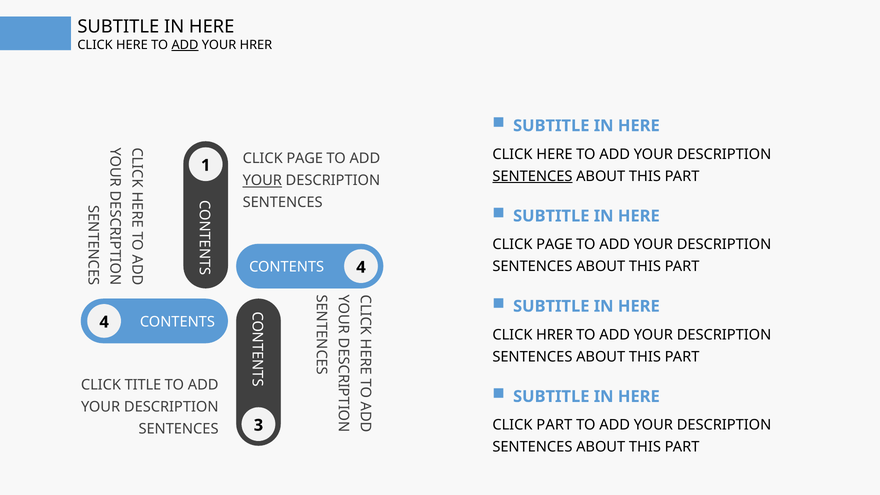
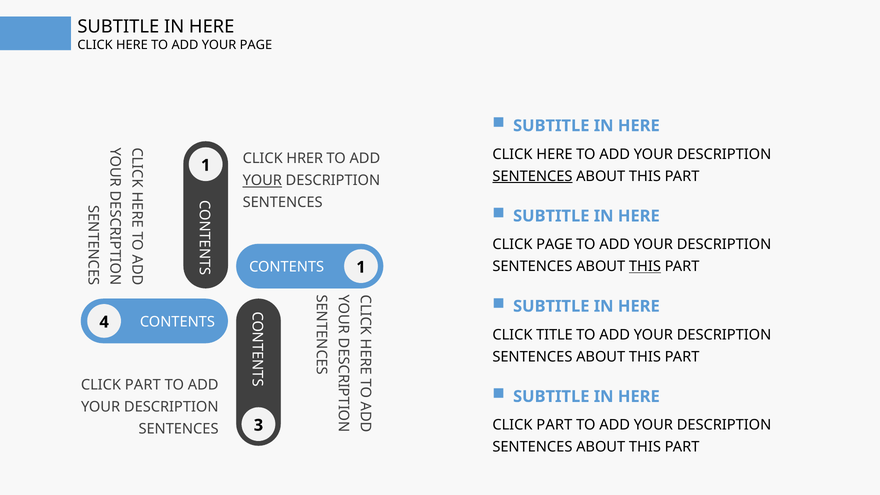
ADD underline: present -> none (185, 45)
YOUR HRER: HRER -> PAGE (256, 45)
PAGE: PAGE -> HRER (305, 159)
THIS underline: none -> present (645, 266)
4: 4 -> 1 (361, 267)
CLICK HRER: HRER -> TITLE (554, 335)
TITLE: TITLE -> PART (143, 385)
